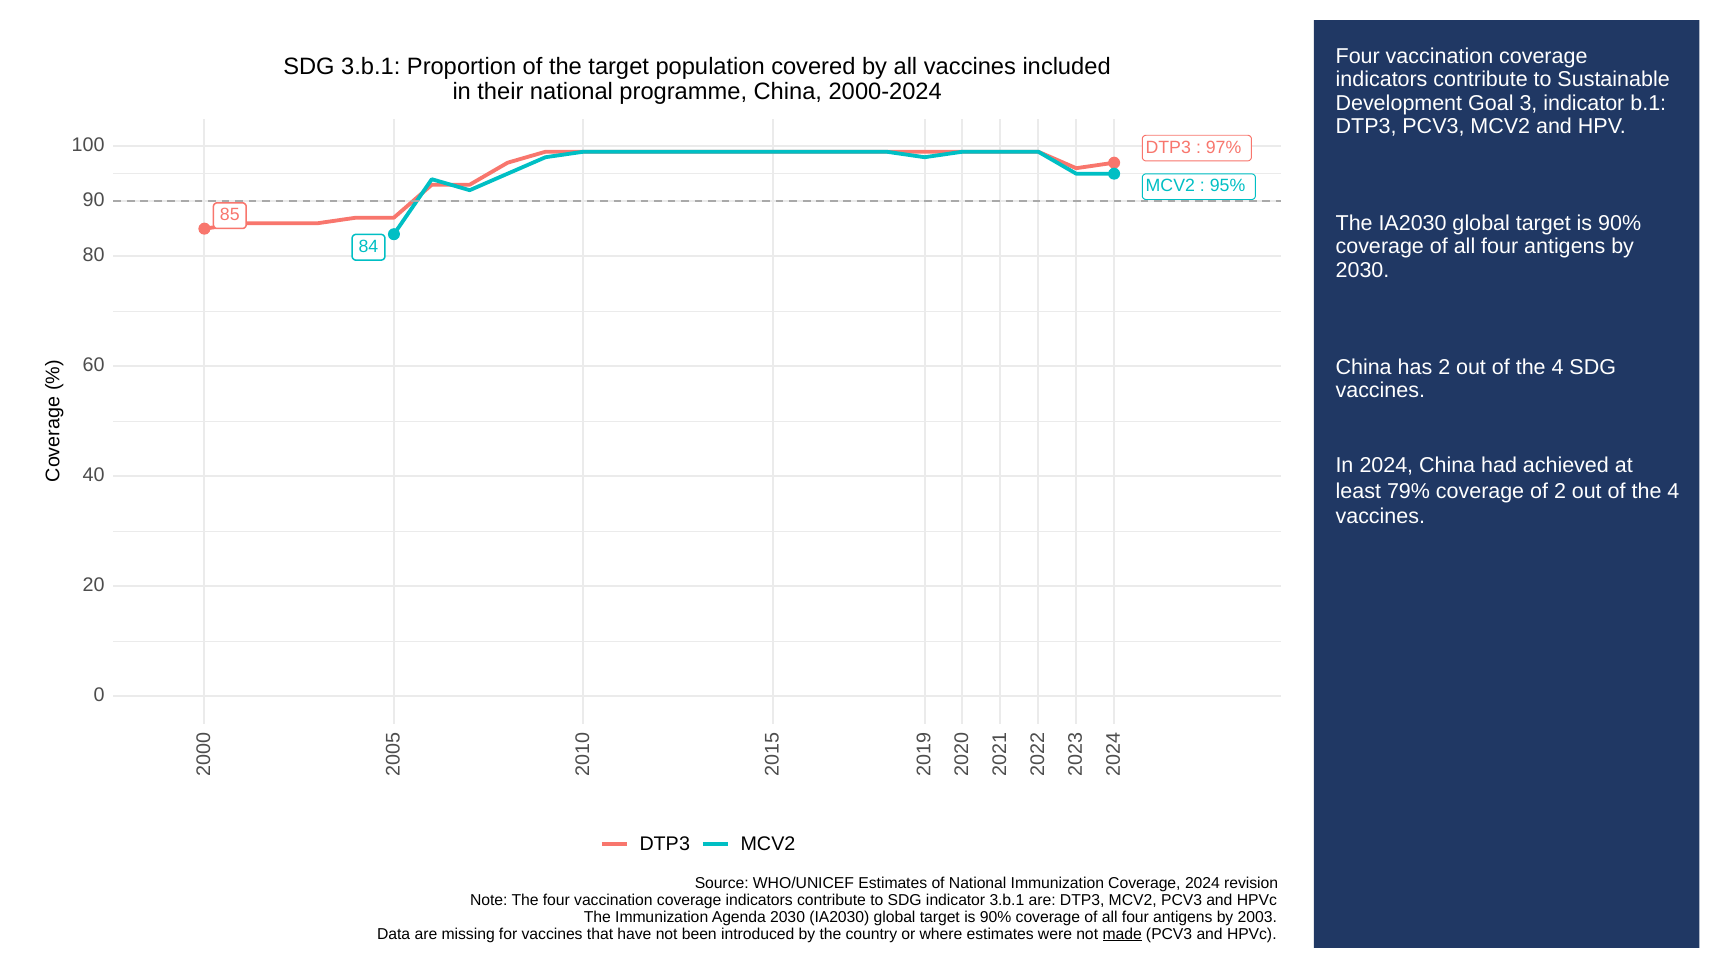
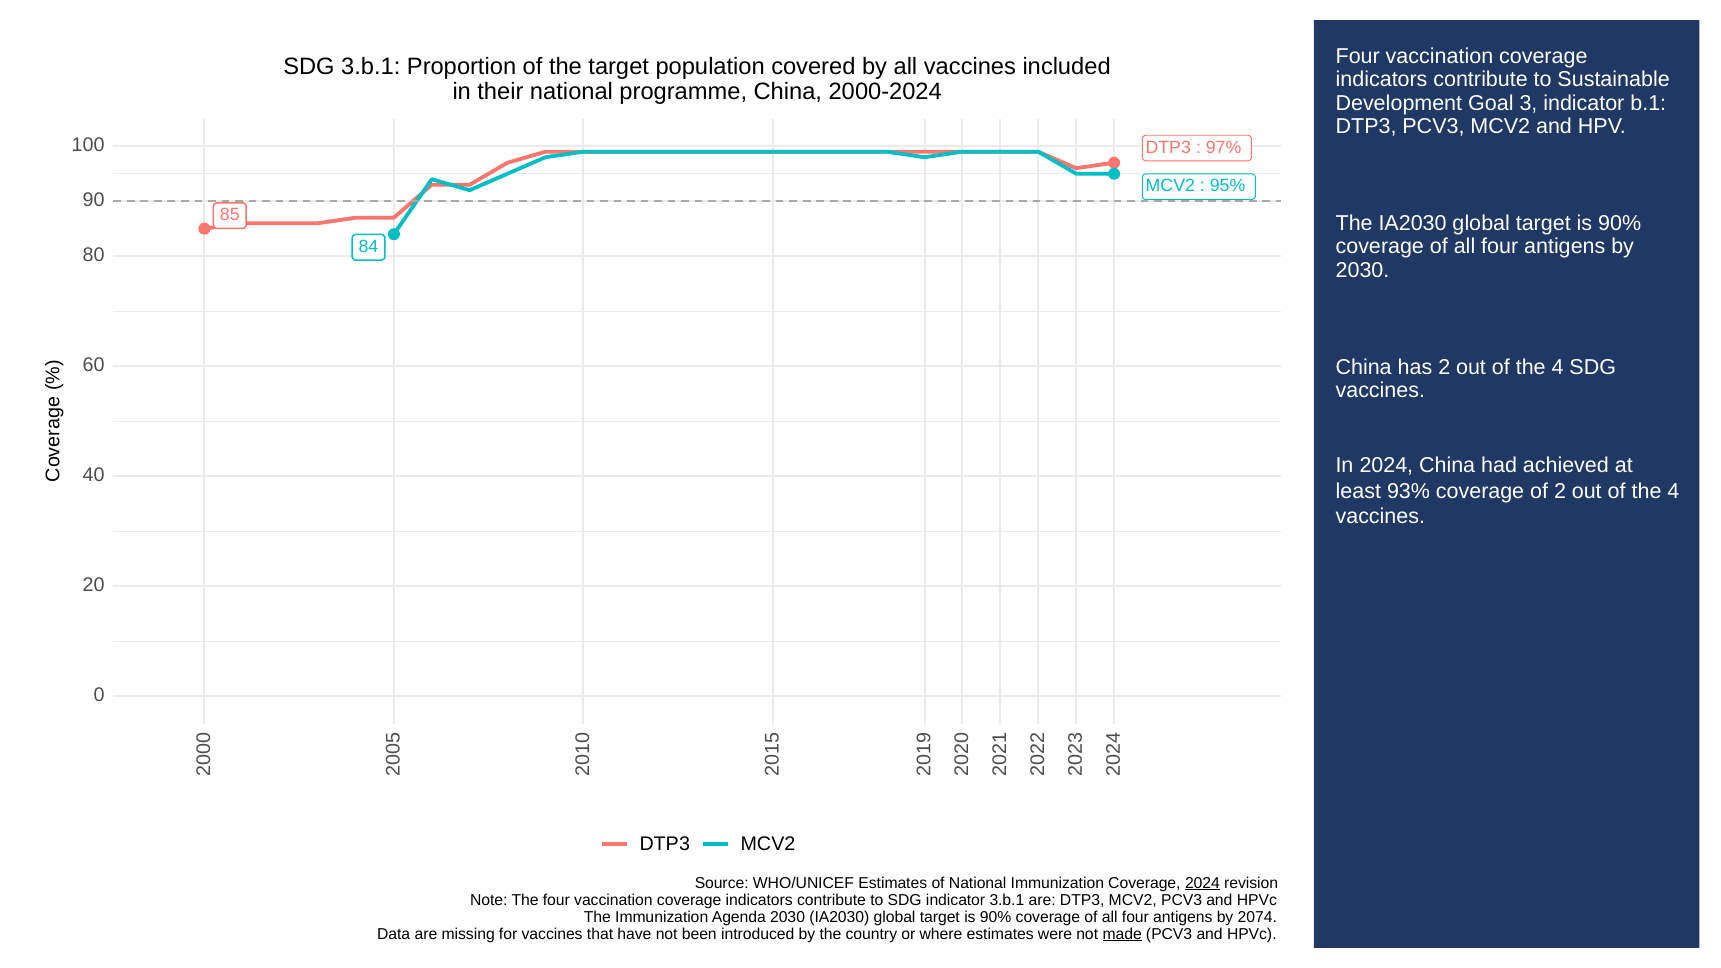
79%: 79% -> 93% (1409, 491)
2024 underline: none -> present (1202, 883)
2003: 2003 -> 2074 (1257, 917)
